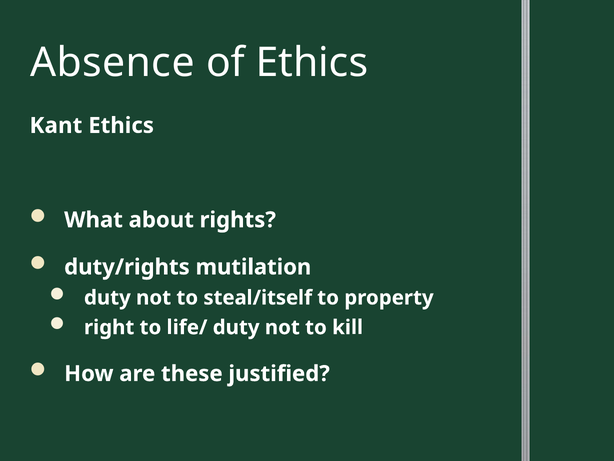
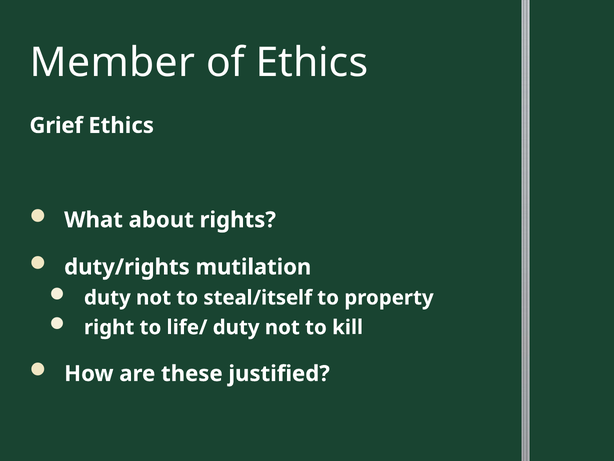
Absence: Absence -> Member (112, 63)
Kant: Kant -> Grief (56, 125)
